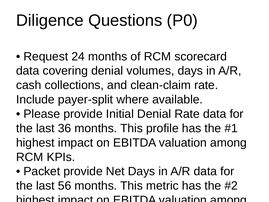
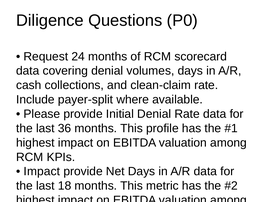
Packet: Packet -> Impact (42, 171)
56: 56 -> 18 (65, 186)
